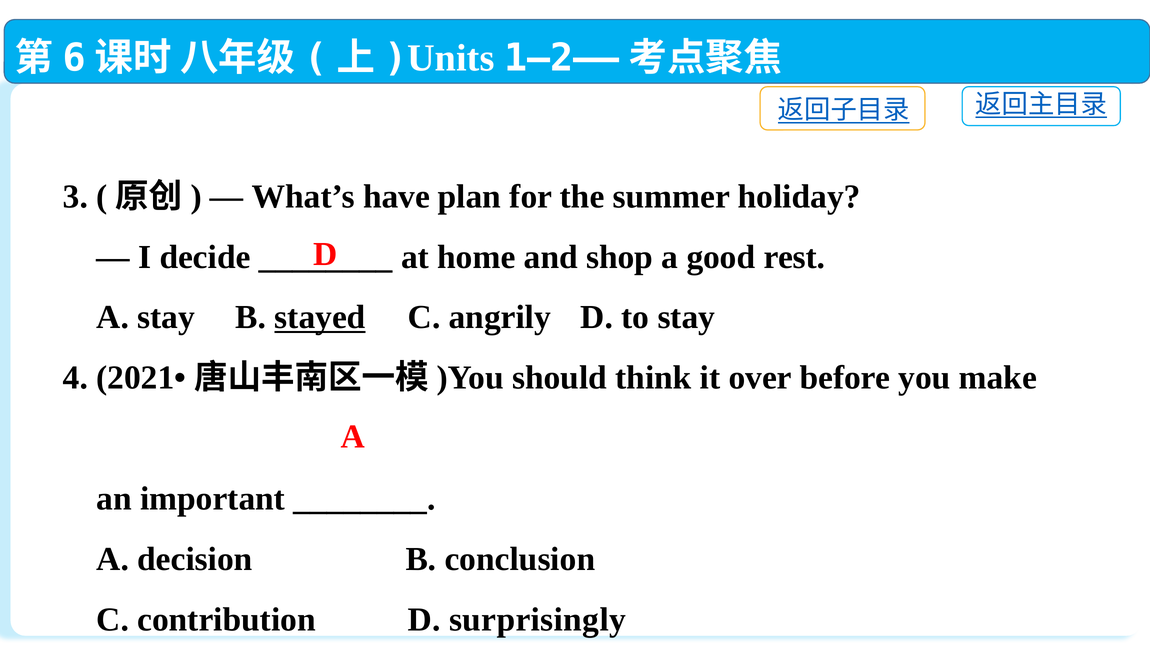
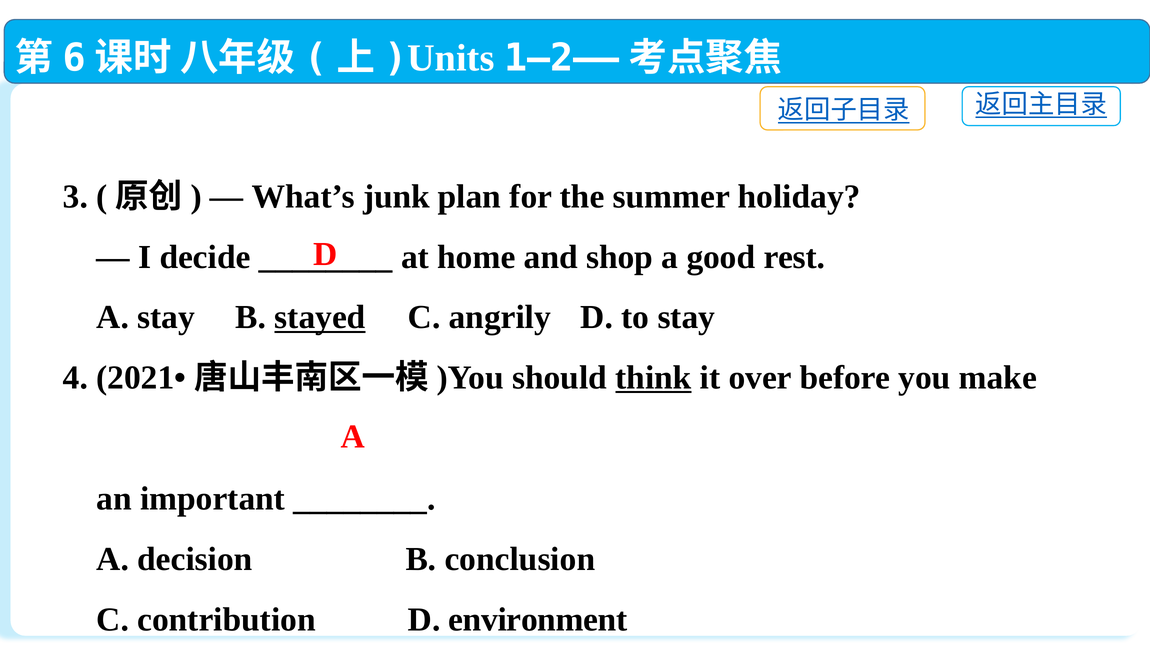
have: have -> junk (397, 197)
think underline: none -> present (653, 378)
surprisingly: surprisingly -> environment (538, 619)
